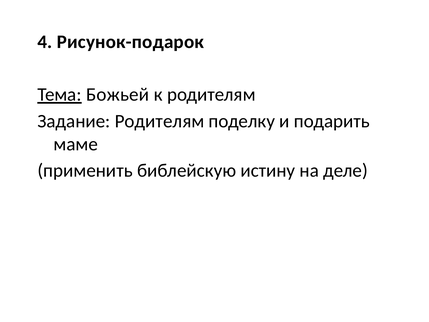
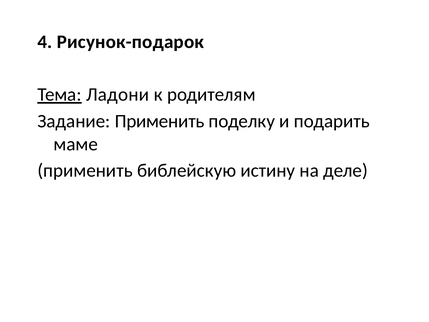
Божьей: Божьей -> Ладони (118, 95)
Задание Родителям: Родителям -> Применить (160, 121)
